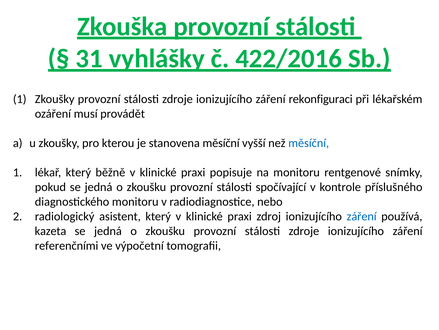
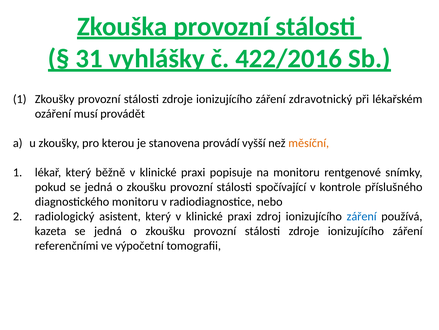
rekonfiguraci: rekonfiguraci -> zdravotnický (321, 99)
stanovena měsíční: měsíční -> provádí (221, 143)
měsíční colour: blue -> orange (309, 143)
